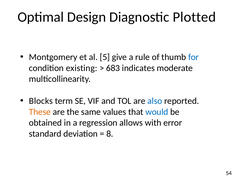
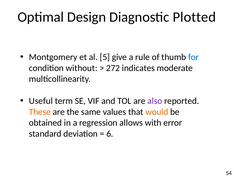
existing: existing -> without (82, 68)
683: 683 -> 272 (113, 68)
Blocks: Blocks -> Useful (41, 101)
also colour: blue -> purple (155, 101)
would colour: blue -> orange (157, 112)
8: 8 -> 6 (110, 133)
